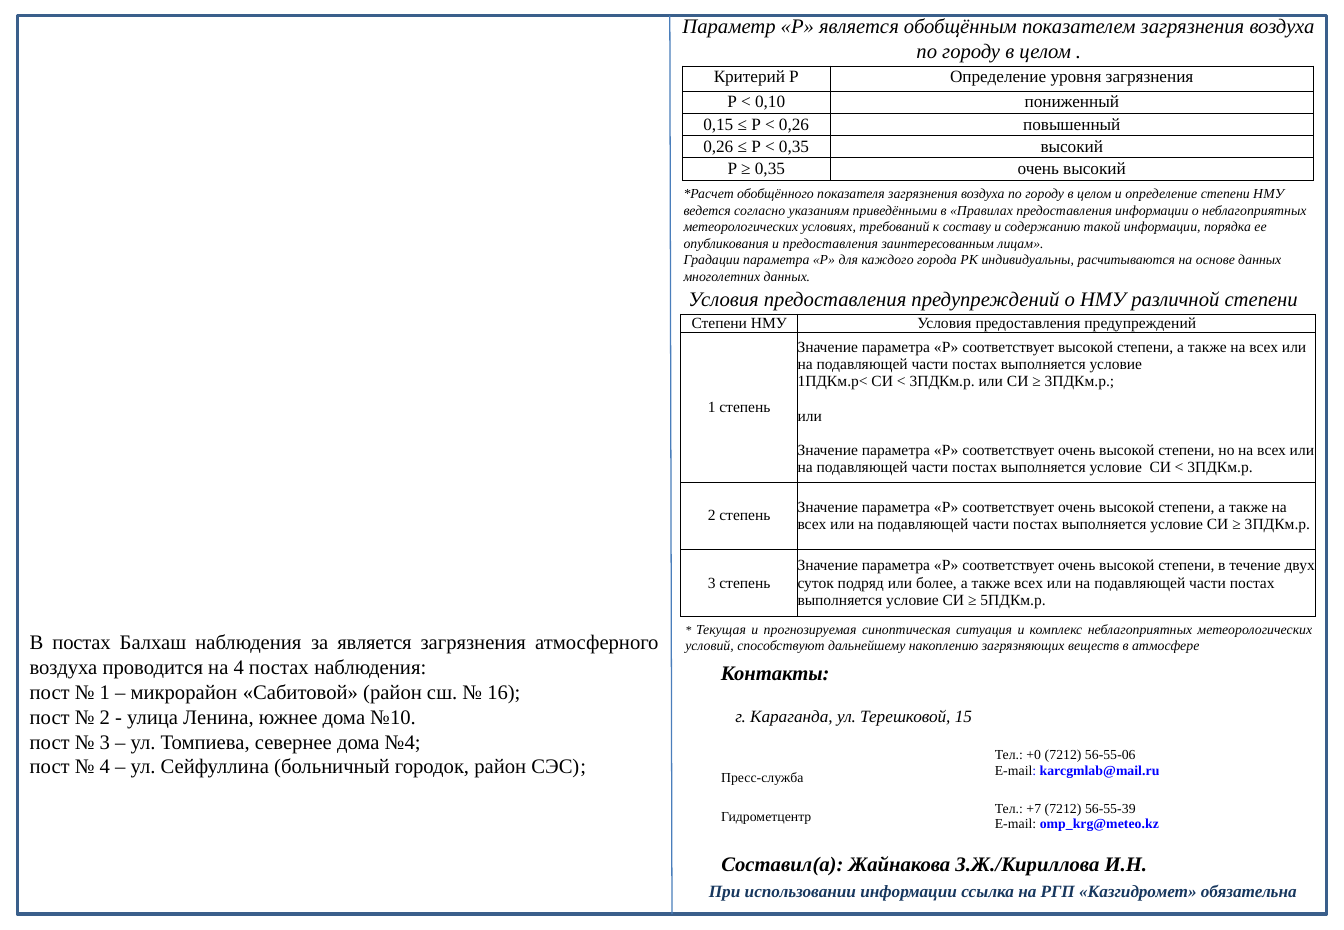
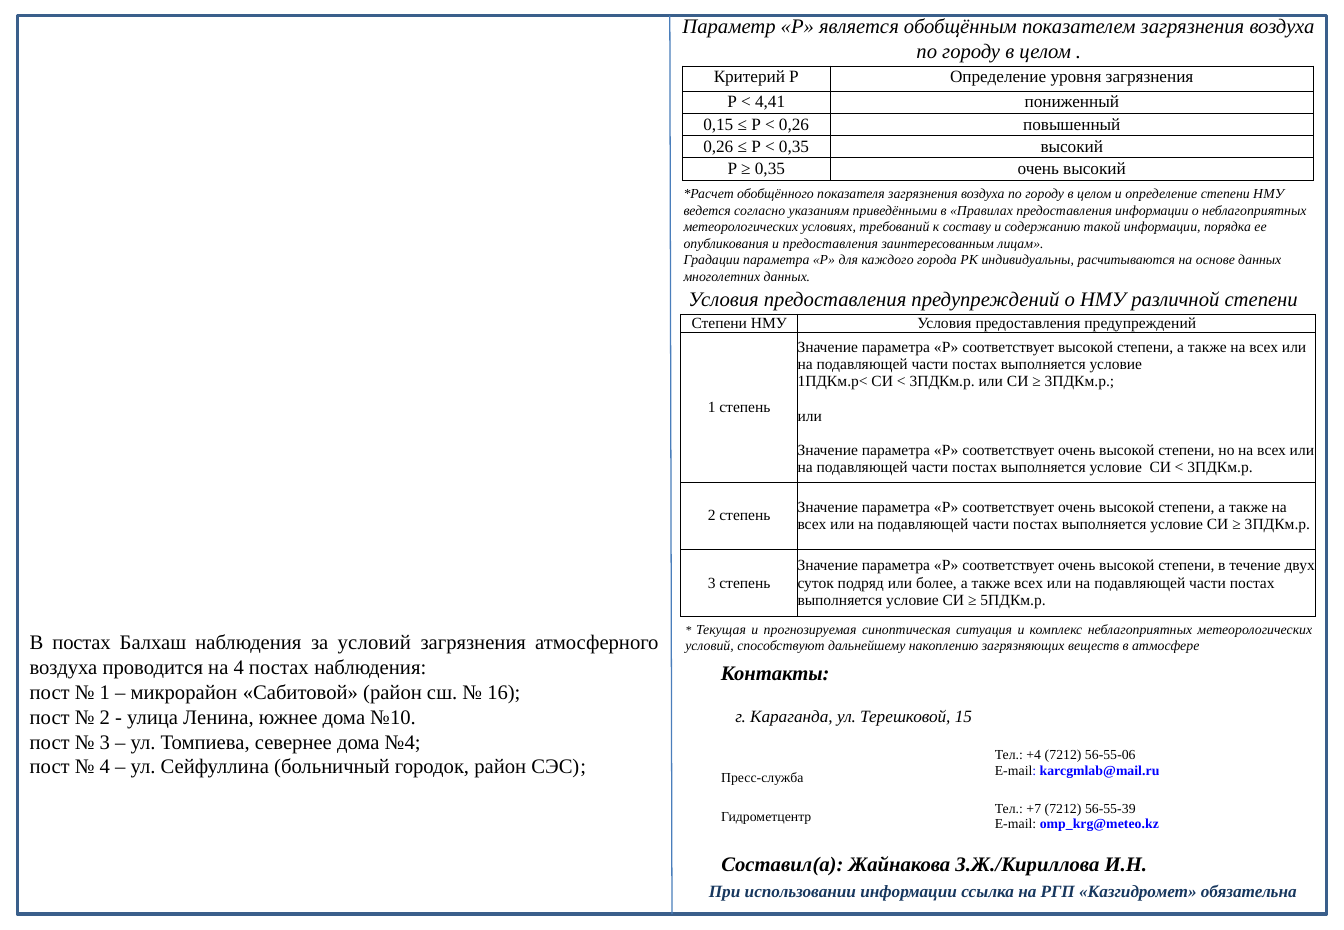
0,10: 0,10 -> 4,41 (770, 102)
за является: является -> условий (374, 643)
+0: +0 -> +4 (1034, 756)
